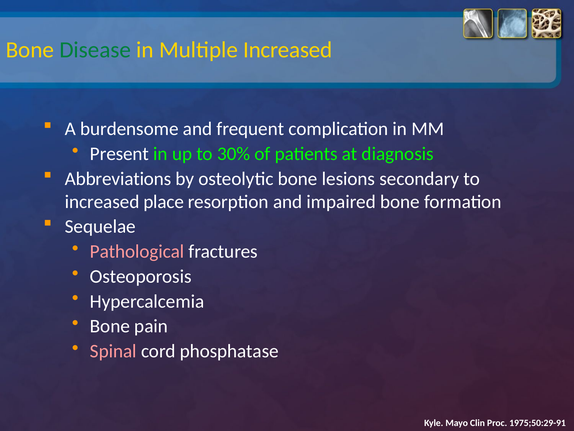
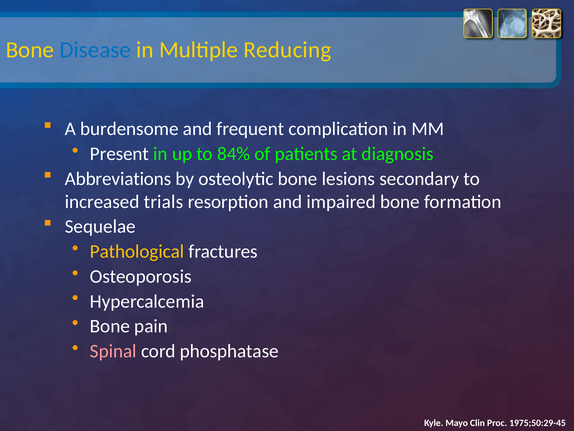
Disease colour: green -> blue (95, 50)
Multiple Increased: Increased -> Reducing (287, 50)
30%: 30% -> 84% (234, 154)
place: place -> trials (163, 202)
Pathological colour: pink -> yellow (137, 251)
1975;50:29-91: 1975;50:29-91 -> 1975;50:29-45 (538, 423)
